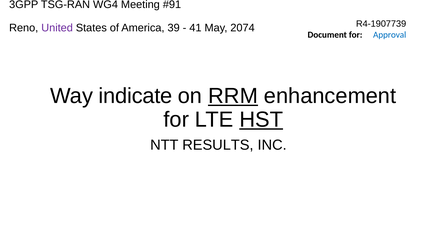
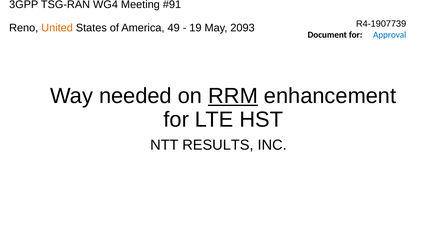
United colour: purple -> orange (57, 28)
39: 39 -> 49 (174, 28)
41: 41 -> 19 (195, 28)
2074: 2074 -> 2093 (243, 28)
indicate: indicate -> needed (135, 96)
HST underline: present -> none (261, 119)
